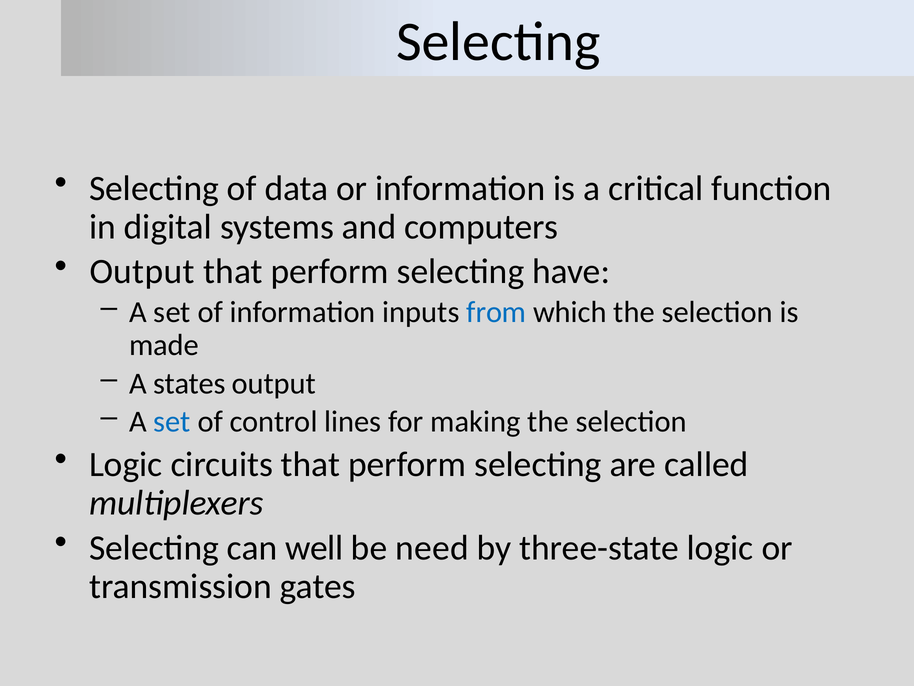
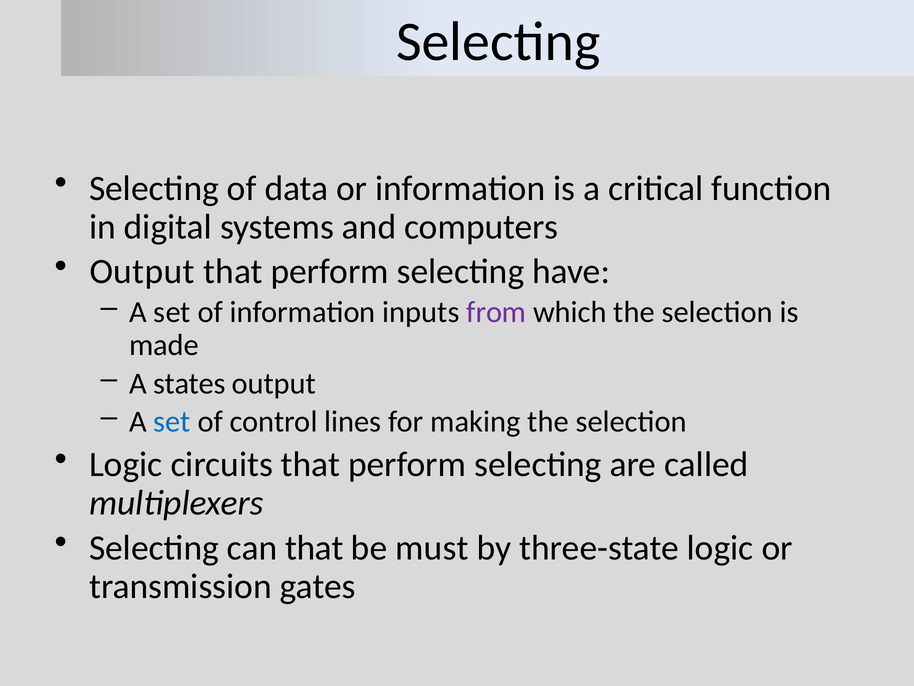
from colour: blue -> purple (496, 312)
can well: well -> that (314, 547)
need: need -> must (432, 547)
